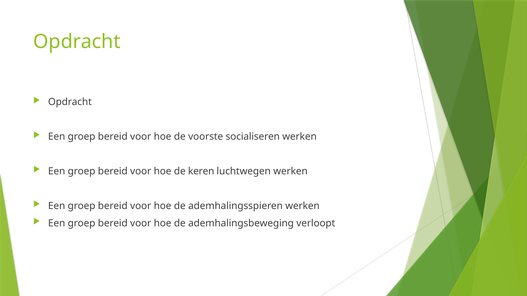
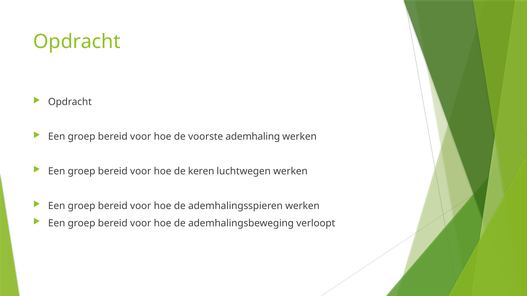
socialiseren: socialiseren -> ademhaling (253, 137)
